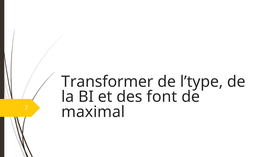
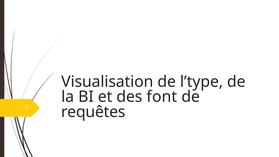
Transformer: Transformer -> Visualisation (107, 82)
maximal: maximal -> requêtes (93, 112)
